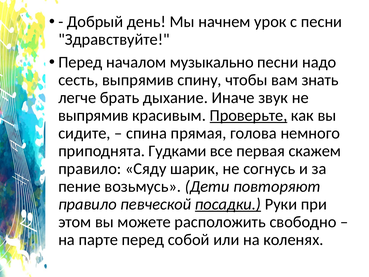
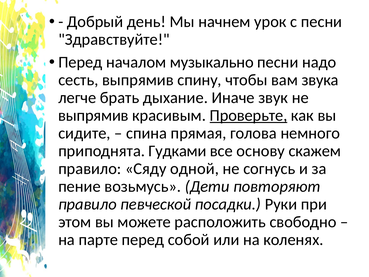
знать: знать -> звука (320, 80)
первая: первая -> основу (261, 151)
шарик: шарик -> одной (194, 169)
посадки underline: present -> none (228, 204)
